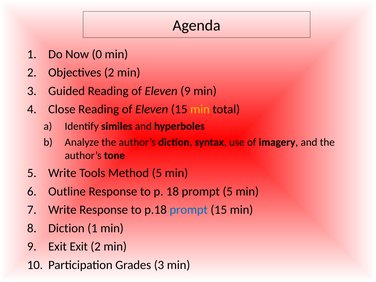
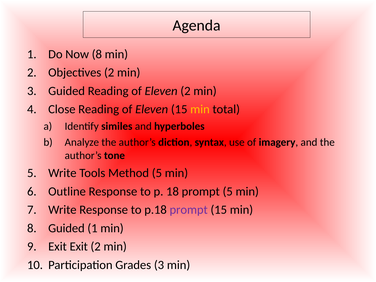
Now 0: 0 -> 8 (97, 54)
Eleven 9: 9 -> 2 (185, 91)
prompt colour: blue -> purple (189, 210)
Diction: Diction -> Guided (66, 228)
